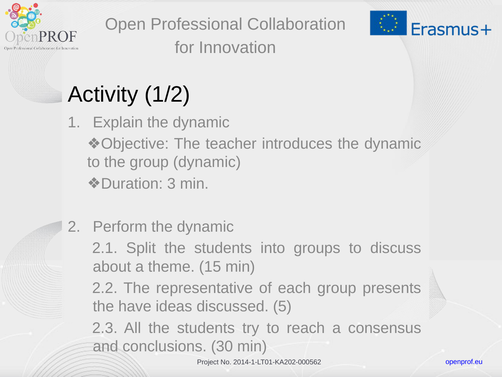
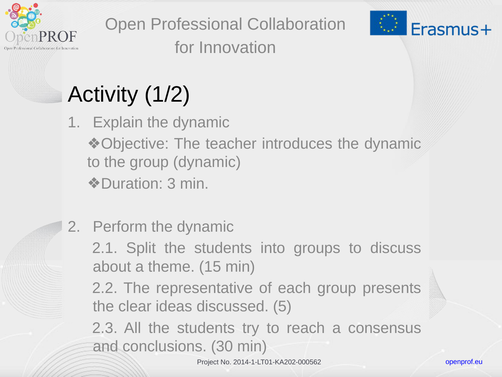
have: have -> clear (135, 306)
